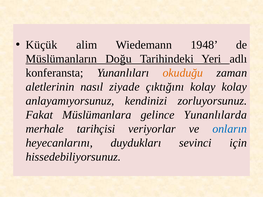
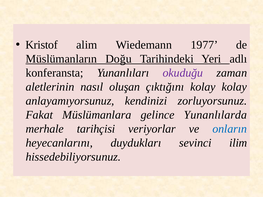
Küçük: Küçük -> Kristof (42, 45)
1948: 1948 -> 1977 (204, 45)
okuduğu colour: orange -> purple (183, 73)
ziyade: ziyade -> oluşan (125, 87)
için: için -> ilim (238, 143)
